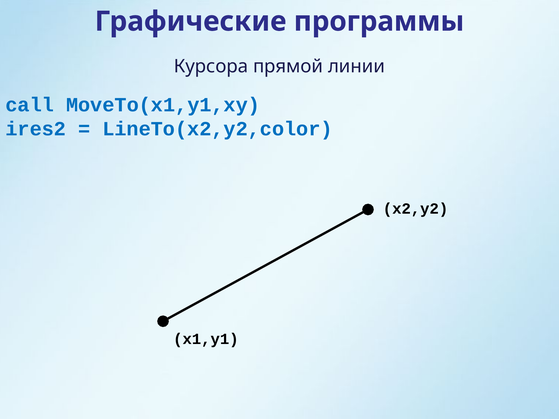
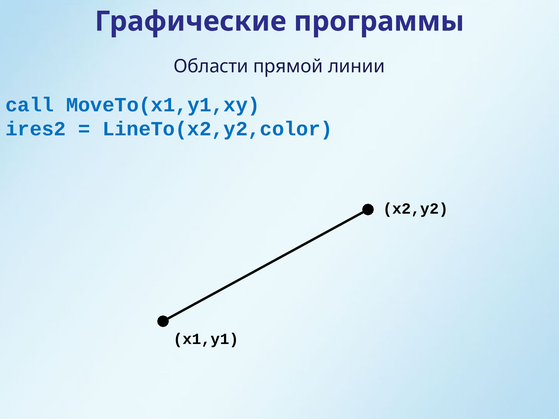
Курсора: Курсора -> Области (211, 66)
